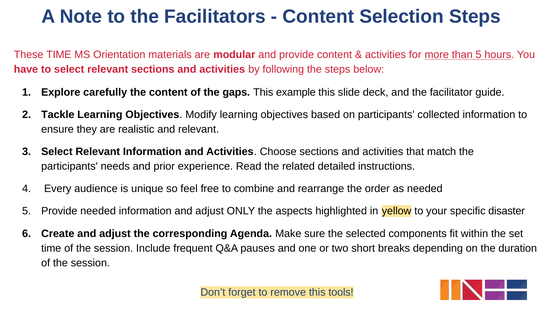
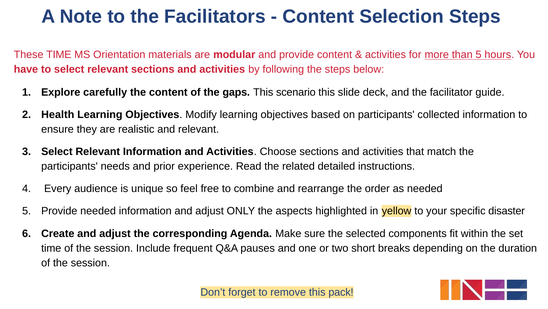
example: example -> scenario (296, 92)
Tackle: Tackle -> Health (58, 114)
tools: tools -> pack (341, 292)
